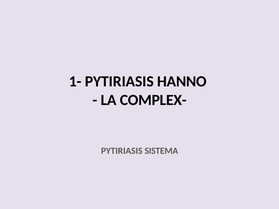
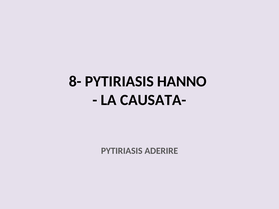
1-: 1- -> 8- (75, 81)
COMPLEX-: COMPLEX- -> CAUSATA- (153, 100)
SISTEMA: SISTEMA -> ADERIRE (161, 151)
